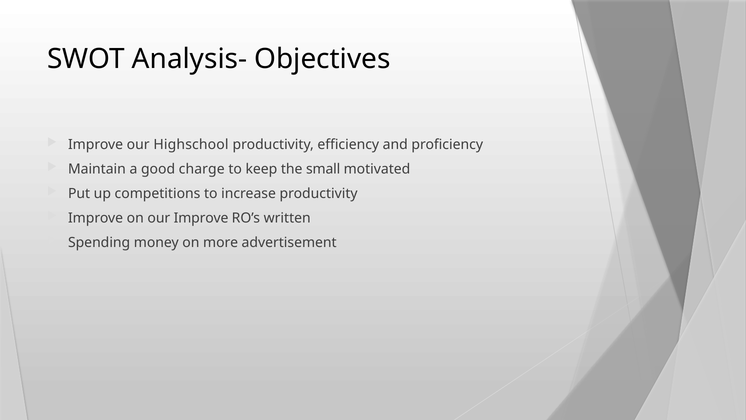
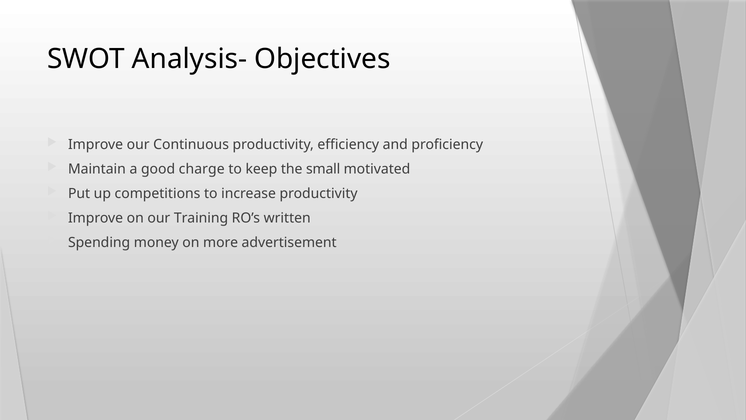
Highschool: Highschool -> Continuous (191, 144)
our Improve: Improve -> Training (201, 218)
